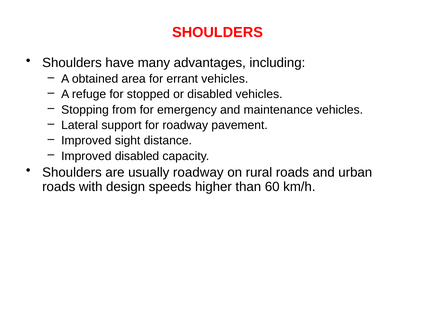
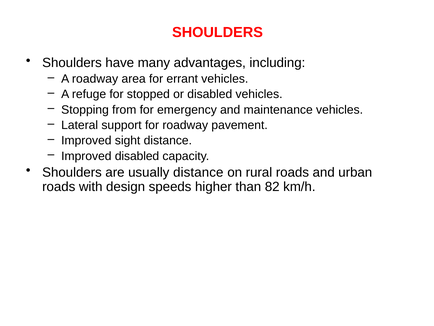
A obtained: obtained -> roadway (95, 79)
usually roadway: roadway -> distance (198, 172)
60: 60 -> 82 (272, 186)
